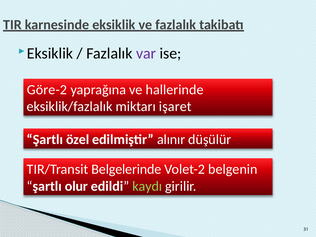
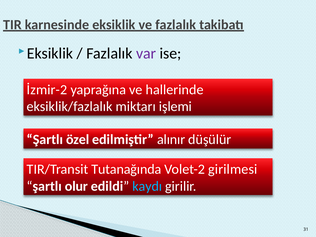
Göre-2: Göre-2 -> İzmir-2 (47, 90)
işaret: işaret -> işlemi (175, 106)
Belgelerinde: Belgelerinde -> Tutanağında (126, 169)
belgenin: belgenin -> girilmesi (233, 169)
kaydı colour: light green -> light blue (147, 186)
